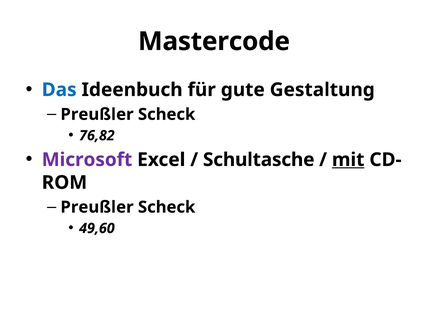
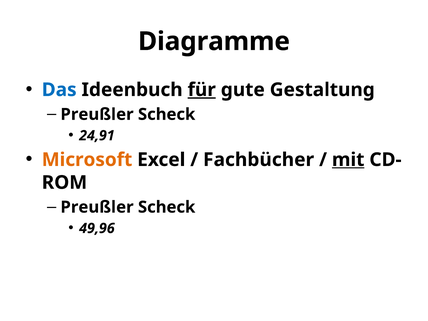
Mastercode: Mastercode -> Diagramme (214, 41)
für underline: none -> present (202, 90)
76,82: 76,82 -> 24,91 (97, 136)
Microsoft colour: purple -> orange (87, 160)
Schultasche: Schultasche -> Fachbücher (259, 160)
49,60: 49,60 -> 49,96 (97, 228)
